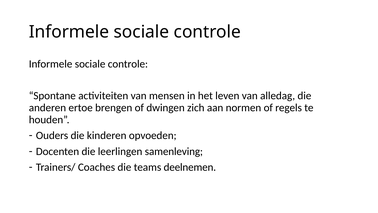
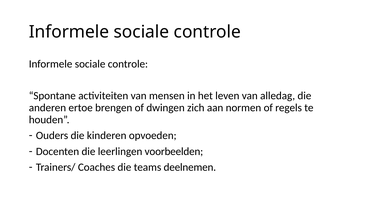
samenleving: samenleving -> voorbeelden (174, 151)
